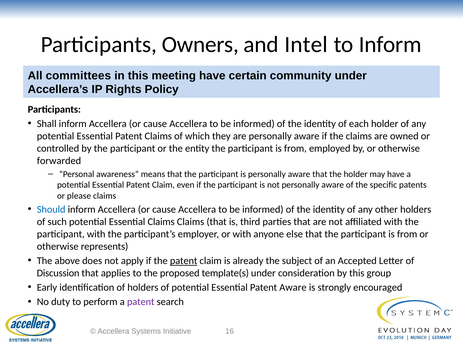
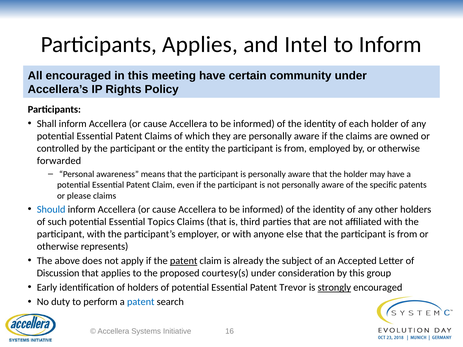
Participants Owners: Owners -> Applies (200, 44)
All committees: committees -> encouraged (78, 76)
Essential Claims: Claims -> Topics (161, 222)
template(s: template(s -> courtesy(s (225, 273)
Patent Aware: Aware -> Trevor (293, 288)
strongly underline: none -> present (334, 288)
patent colour: purple -> blue (141, 302)
